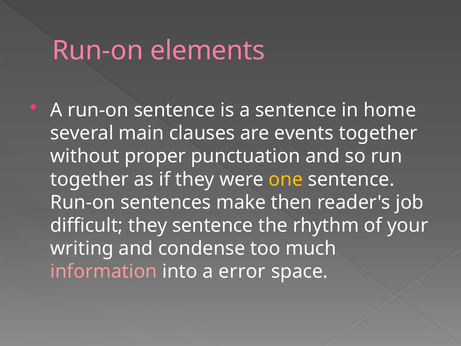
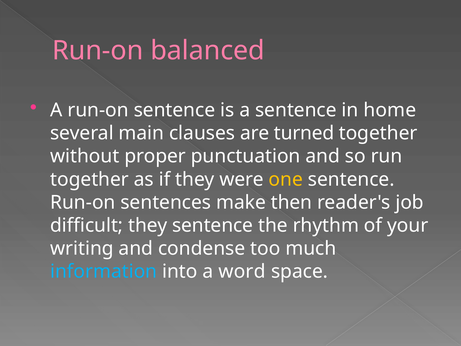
elements: elements -> balanced (208, 51)
events: events -> turned (304, 133)
information colour: pink -> light blue (104, 271)
error: error -> word (242, 271)
